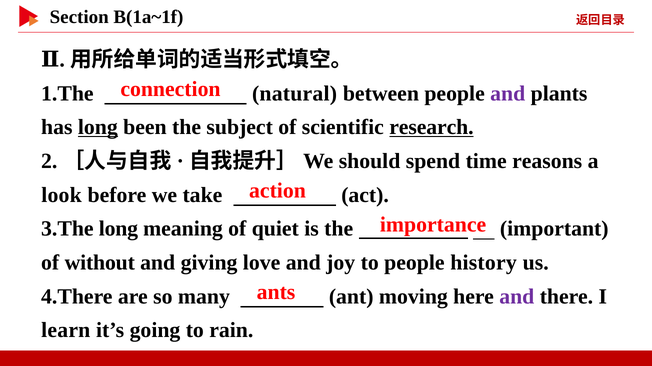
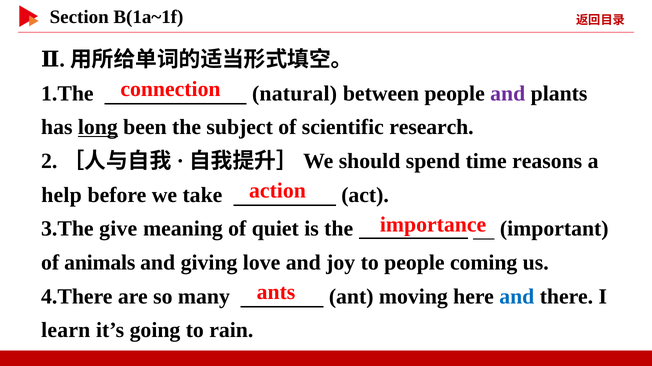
research underline: present -> none (431, 127)
look: look -> help (62, 195)
3.The long: long -> give (118, 229)
without: without -> animals (100, 263)
history: history -> coming (484, 263)
and colour: purple -> blue (517, 297)
